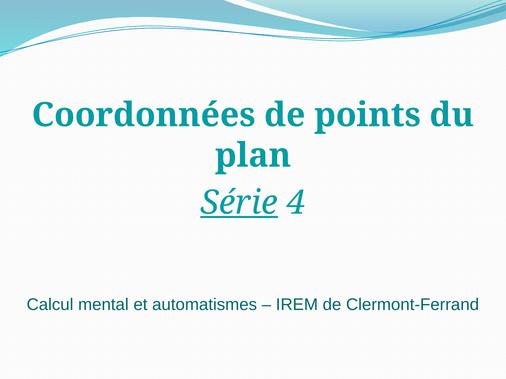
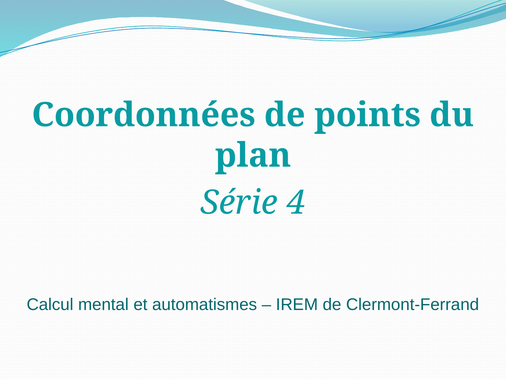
Série underline: present -> none (239, 203)
